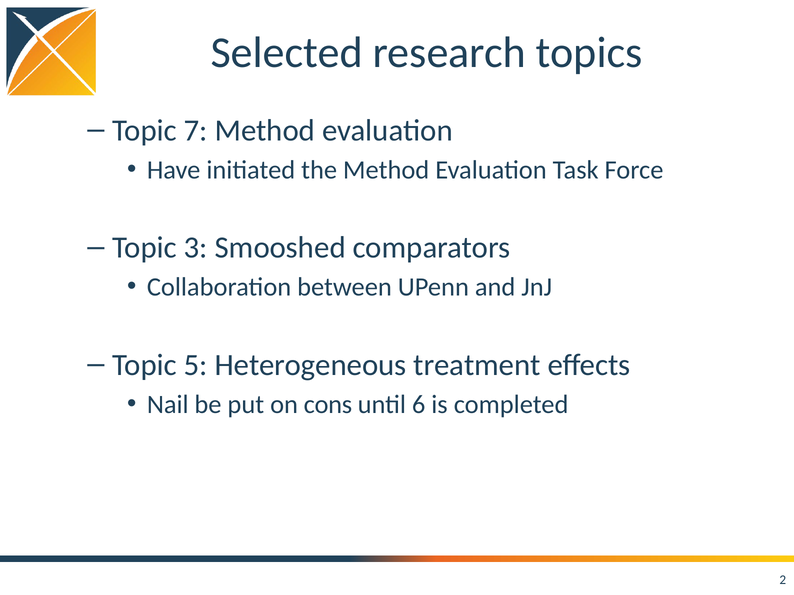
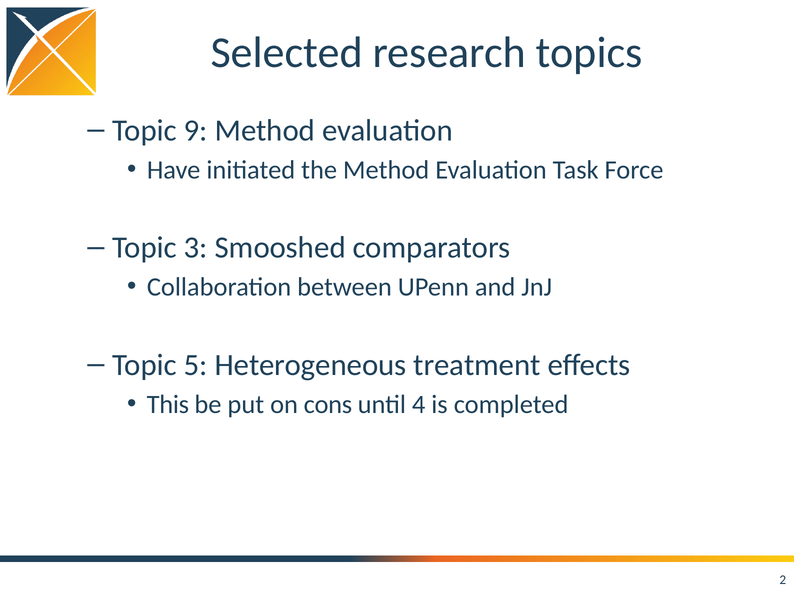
7: 7 -> 9 (196, 131)
Nail: Nail -> This (168, 405)
6: 6 -> 4 (419, 405)
